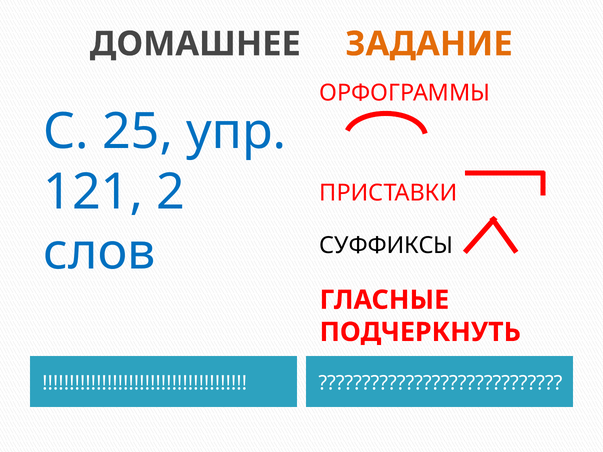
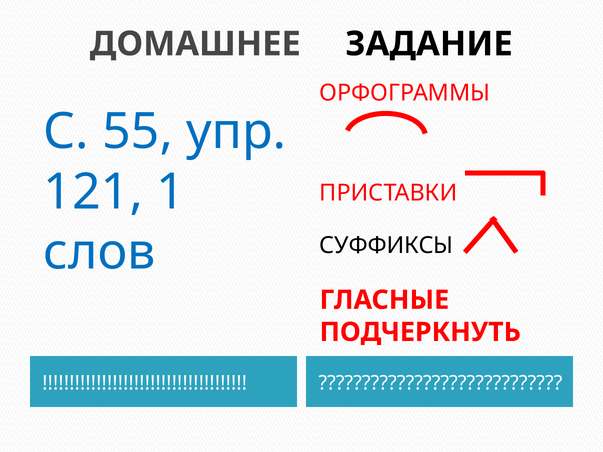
ЗАДАНИЕ colour: orange -> black (429, 44)
25: 25 -> 55 (138, 132)
2: 2 -> 1 (170, 192)
